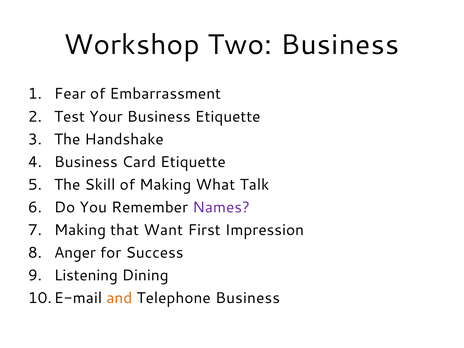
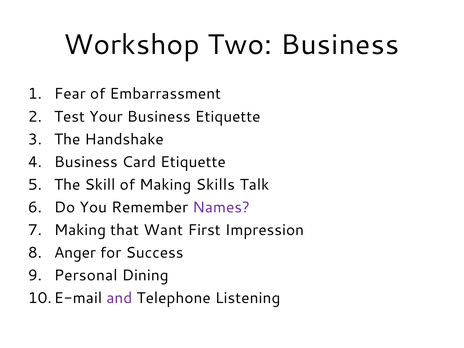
What: What -> Skills (215, 185)
Listening: Listening -> Personal (86, 275)
and colour: orange -> purple (119, 298)
Telephone Business: Business -> Listening (248, 298)
